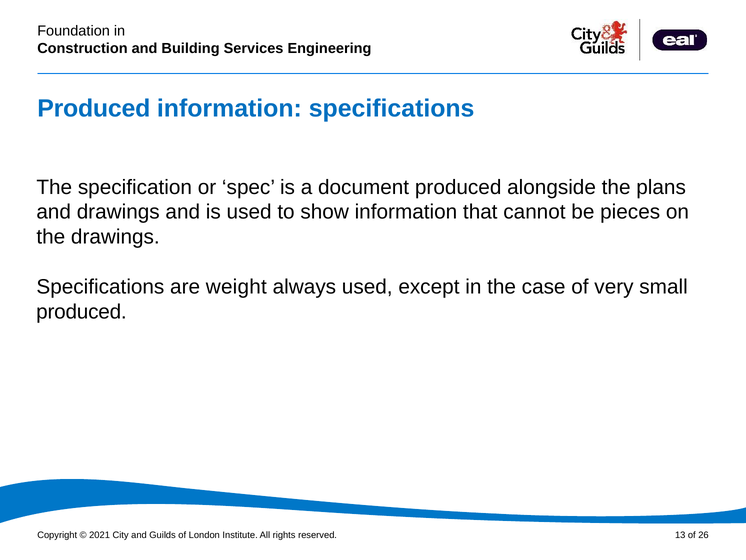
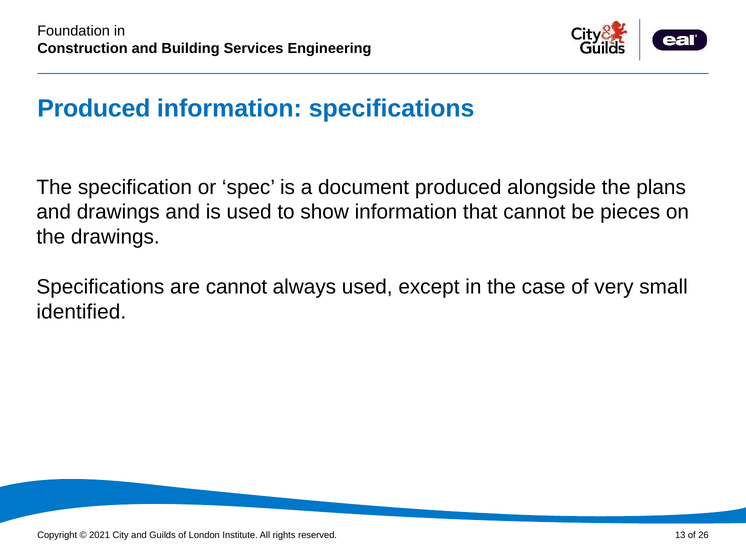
are weight: weight -> cannot (236, 287)
produced: produced -> identified (81, 311)
